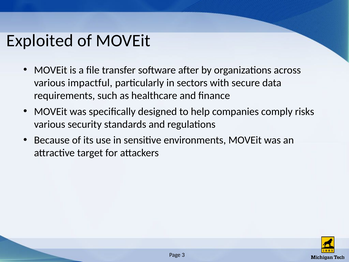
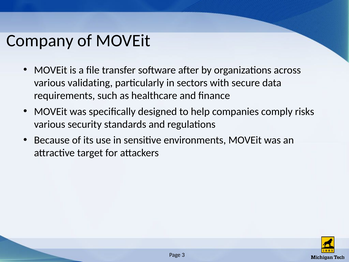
Exploited: Exploited -> Company (40, 40)
impactful: impactful -> validating (90, 83)
